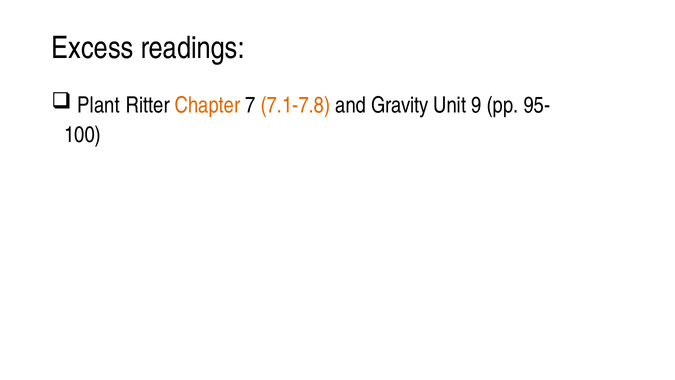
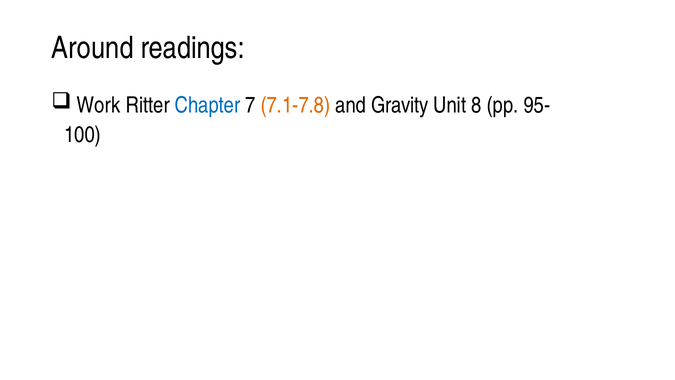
Excess: Excess -> Around (93, 48)
Plant: Plant -> Work (99, 105)
Chapter colour: orange -> blue (207, 105)
9: 9 -> 8 (476, 105)
